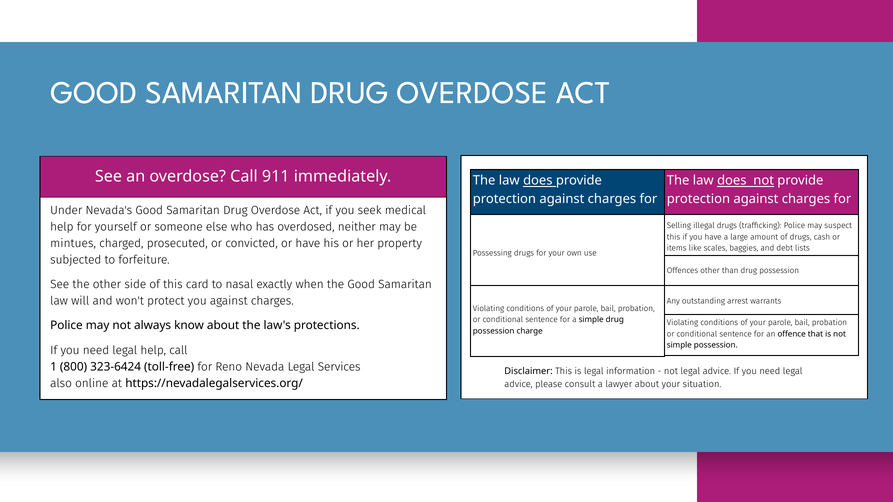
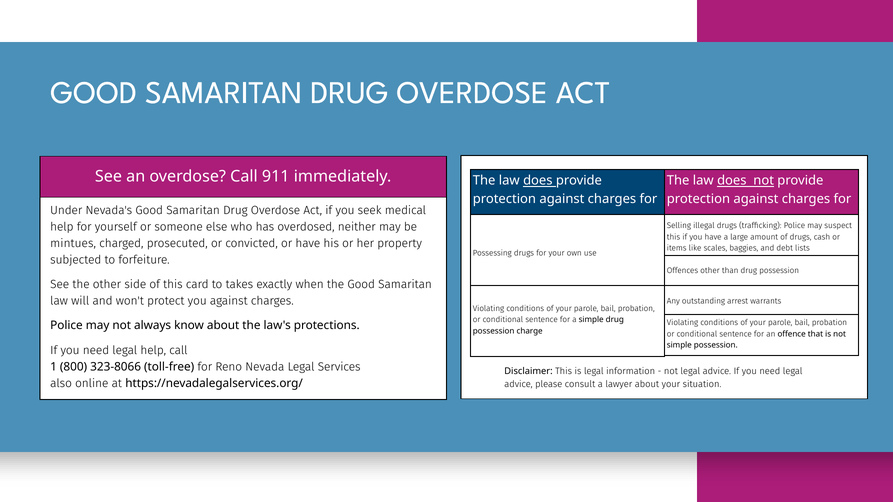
nasal: nasal -> takes (239, 285)
323-6424: 323-6424 -> 323-8066 (116, 367)
